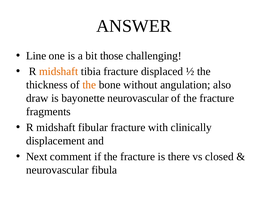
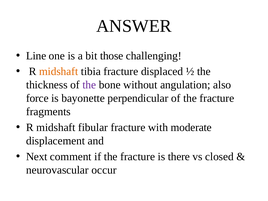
the colour: orange -> purple (89, 85)
draw: draw -> force (37, 98)
bayonette neurovascular: neurovascular -> perpendicular (138, 98)
clinically: clinically -> moderate (191, 127)
fibula: fibula -> occur (104, 170)
